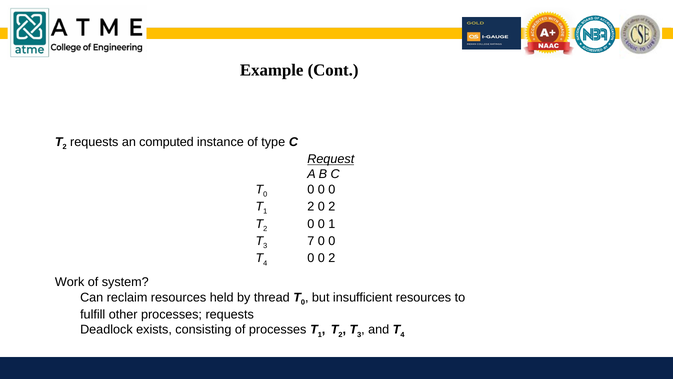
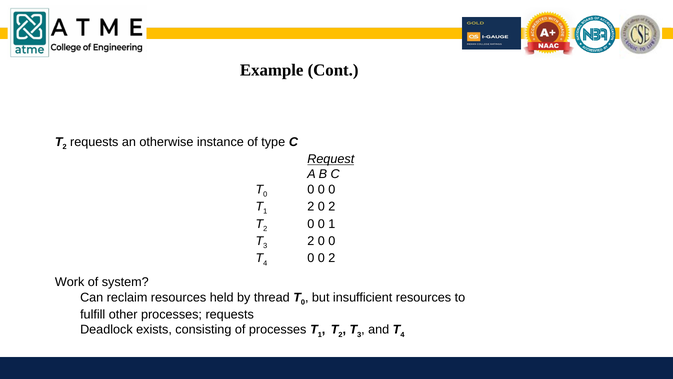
computed: computed -> otherwise (166, 142)
7: 7 -> 2 (311, 241)
